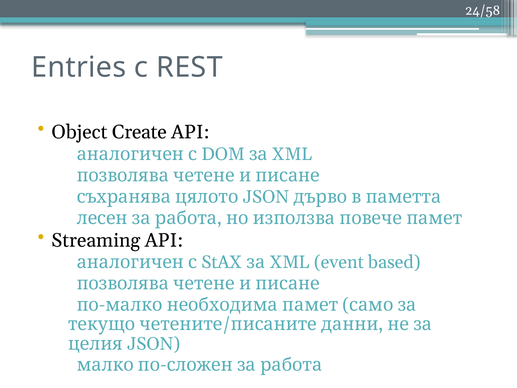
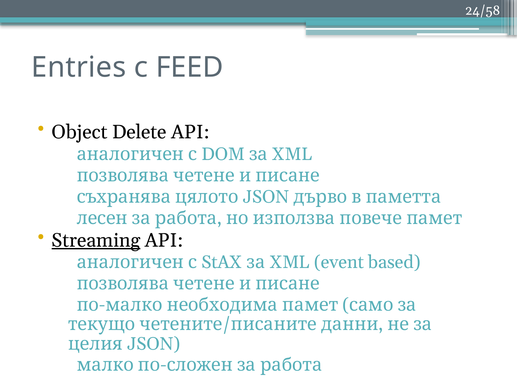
REST: REST -> FEED (190, 67)
Create: Create -> Delete (139, 132)
Streaming underline: none -> present (96, 240)
